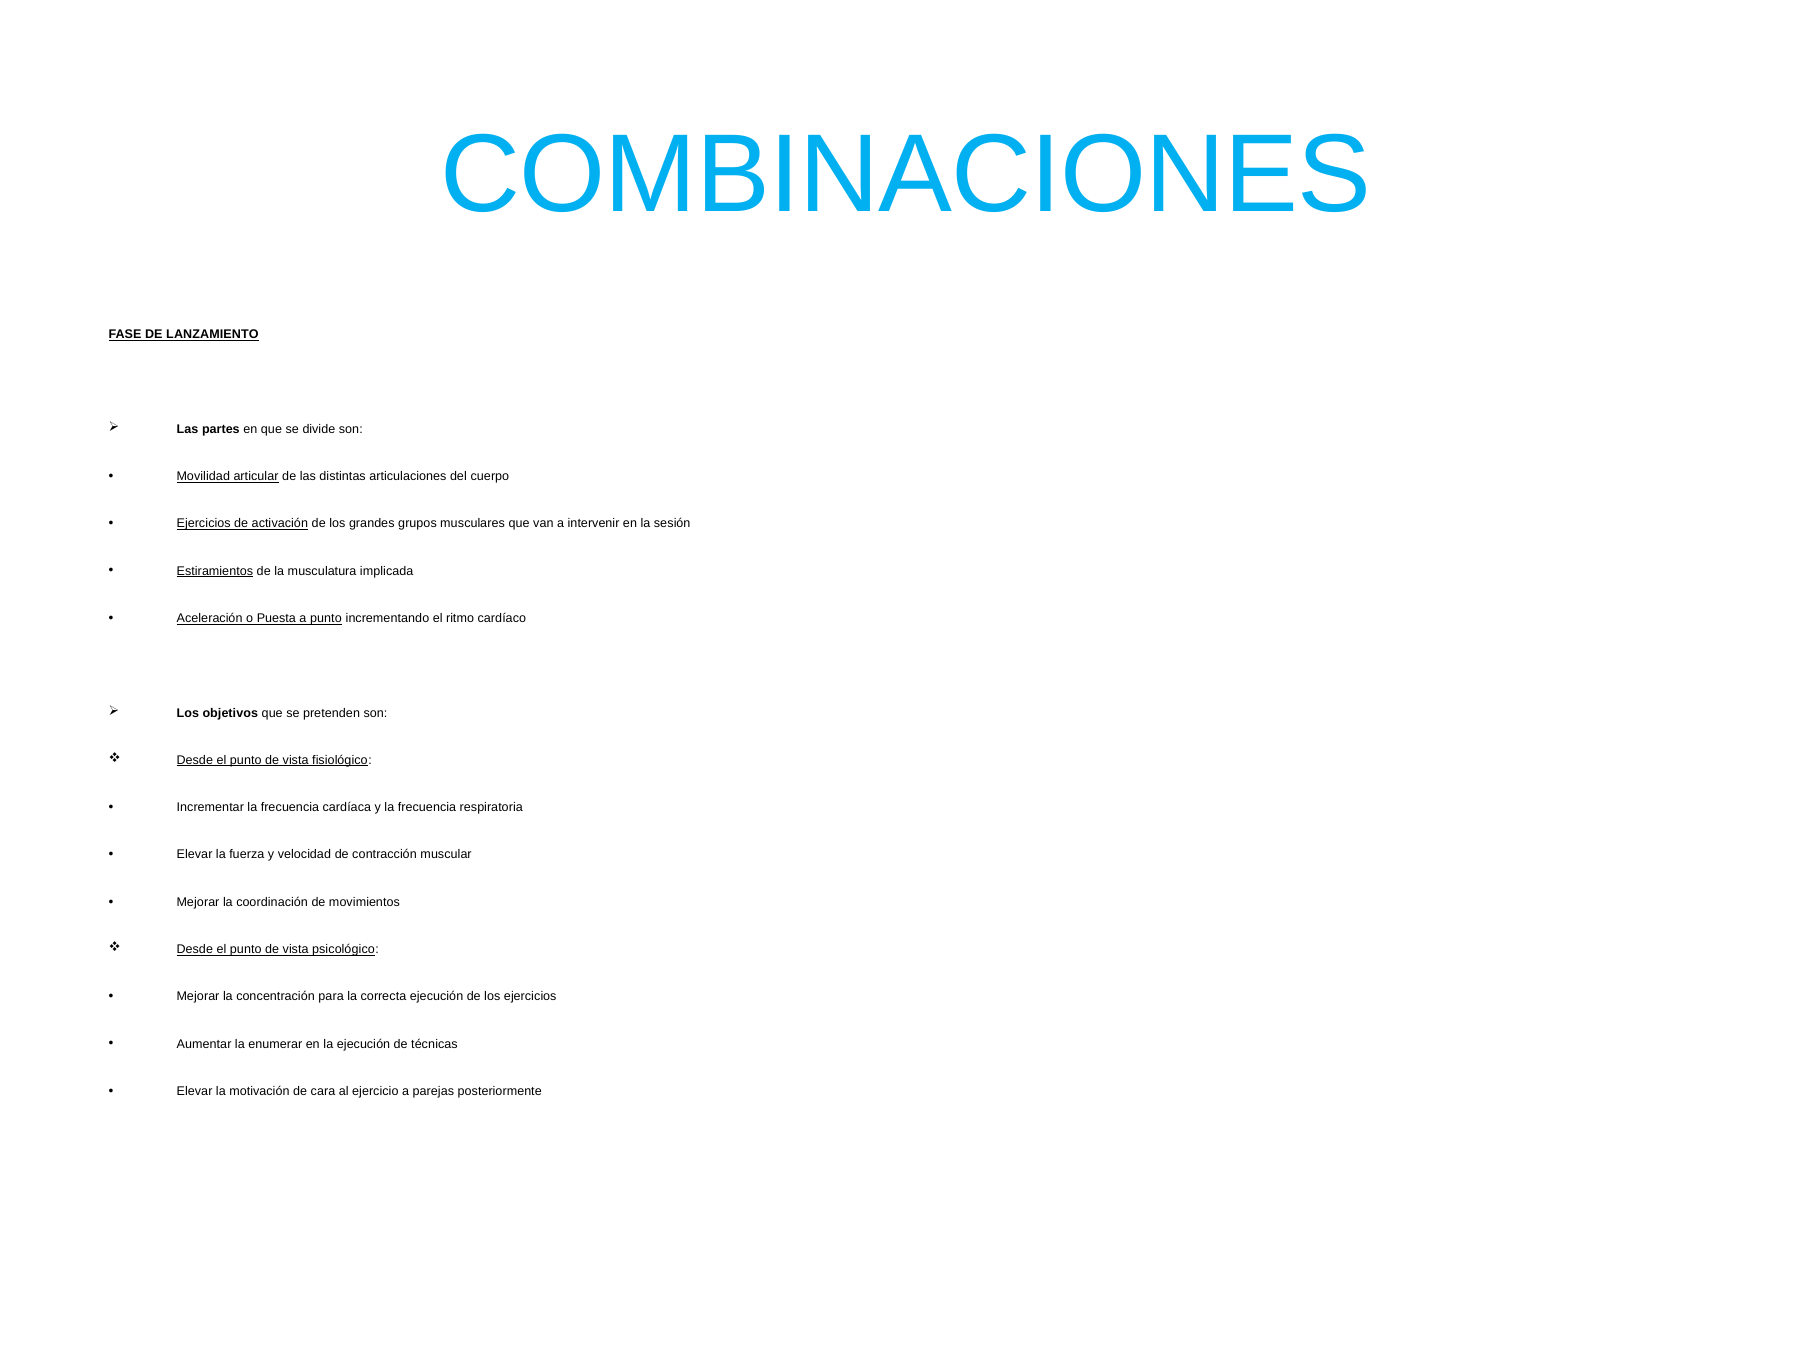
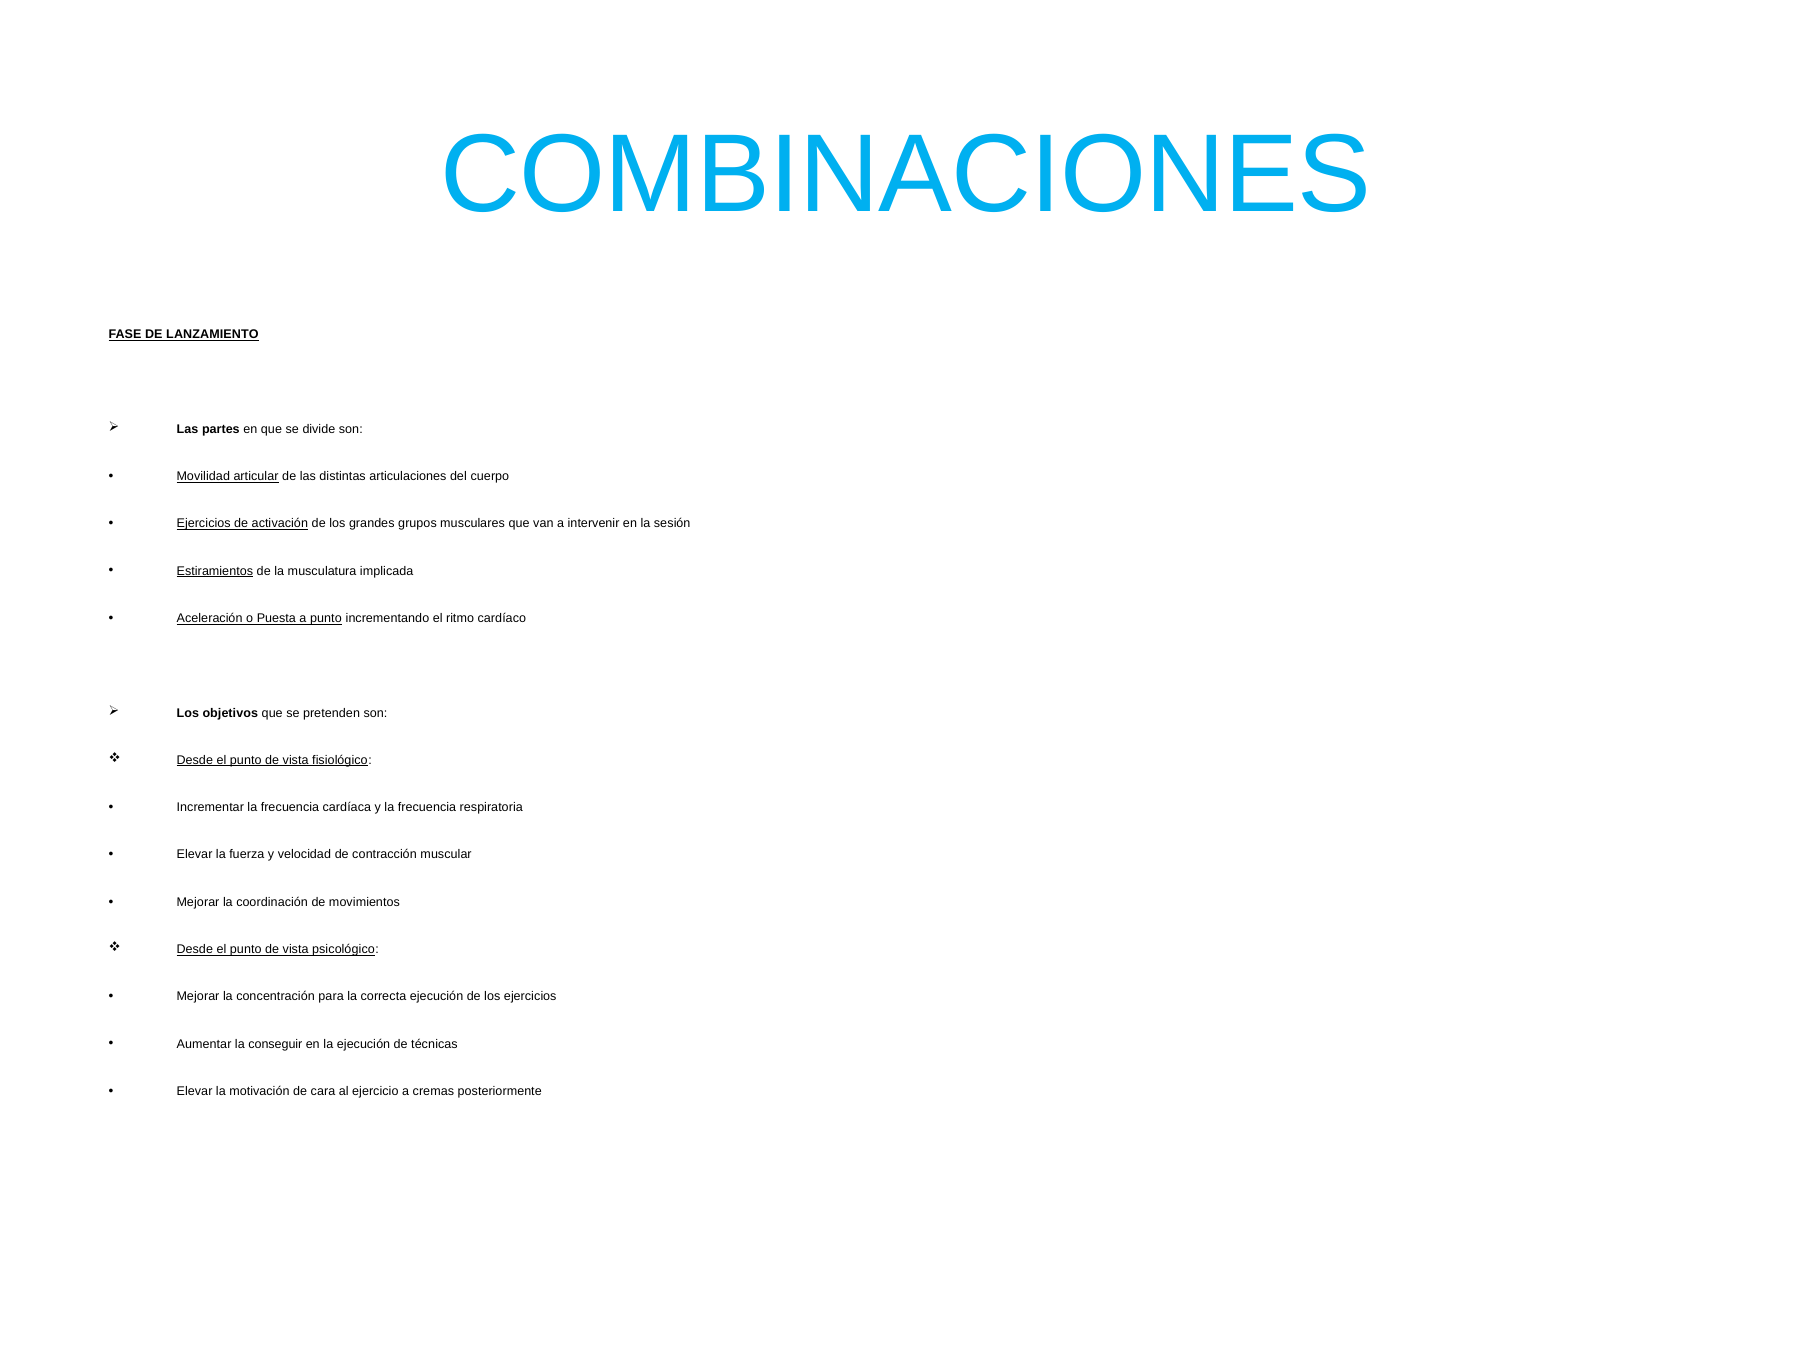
enumerar: enumerar -> conseguir (275, 1044)
parejas: parejas -> cremas (433, 1091)
